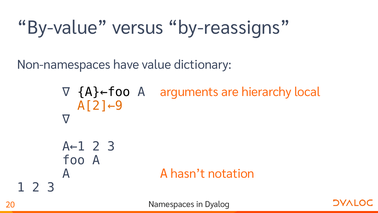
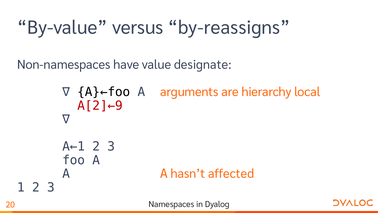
dictionary: dictionary -> designate (203, 65)
A[2]←9 colour: orange -> red (100, 106)
notation: notation -> affected (231, 174)
